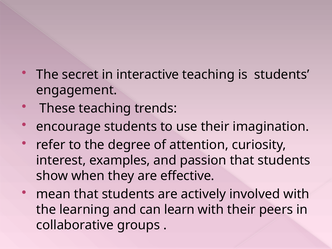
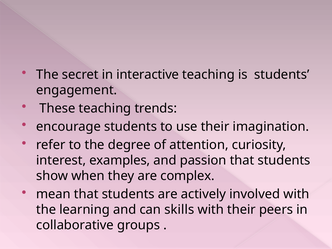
effective: effective -> complex (187, 176)
learn: learn -> skills (179, 210)
